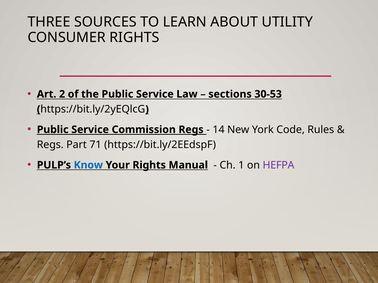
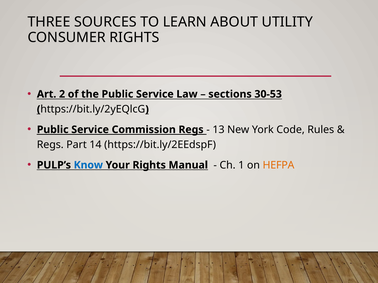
14: 14 -> 13 (219, 130)
71: 71 -> 14 (95, 145)
HEFPA colour: purple -> orange (279, 165)
